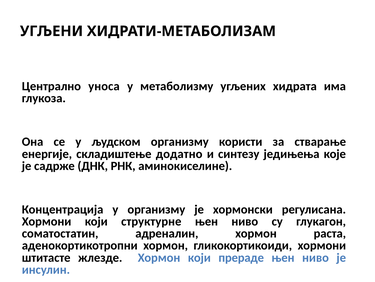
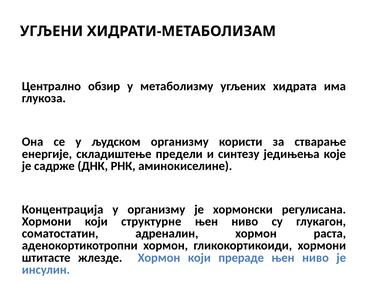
уноса: уноса -> обзир (104, 86)
додатно: додатно -> предели (179, 153)
